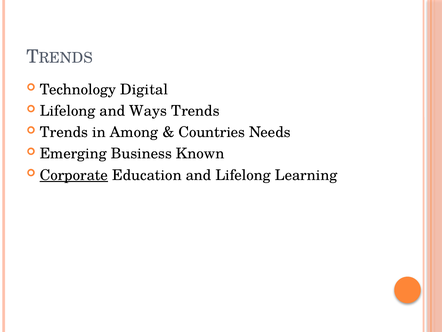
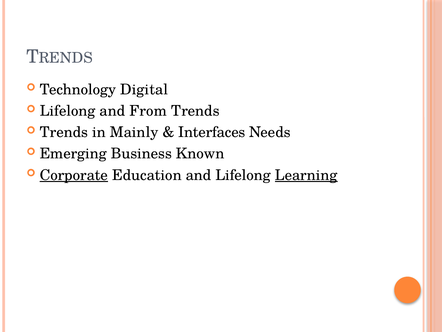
Ways: Ways -> From (148, 111)
Among: Among -> Mainly (134, 132)
Countries: Countries -> Interfaces (212, 132)
Learning underline: none -> present (306, 175)
